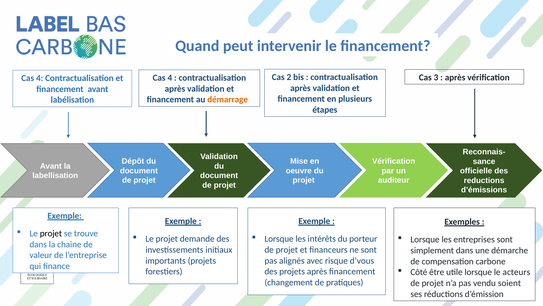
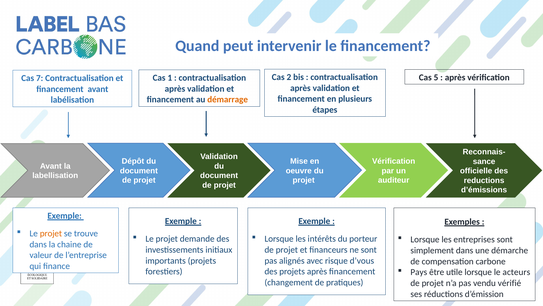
3: 3 -> 5 (436, 77)
4: 4 -> 1 (170, 78)
4: 4 -> 7 (40, 78)
projet colour: black -> orange (51, 233)
Côté: Côté -> Pays (419, 272)
soient: soient -> vérifié (509, 283)
